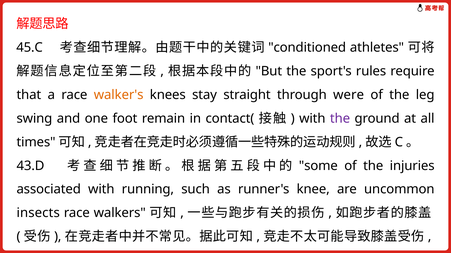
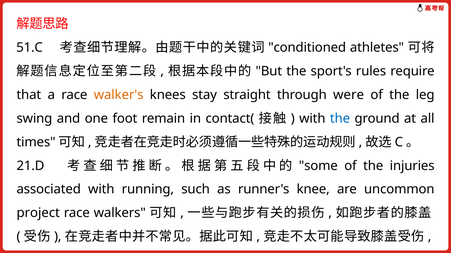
45.C: 45.C -> 51.C (30, 48)
the colour: purple -> blue (340, 119)
43.D: 43.D -> 21.D (30, 166)
insects: insects -> project (38, 214)
